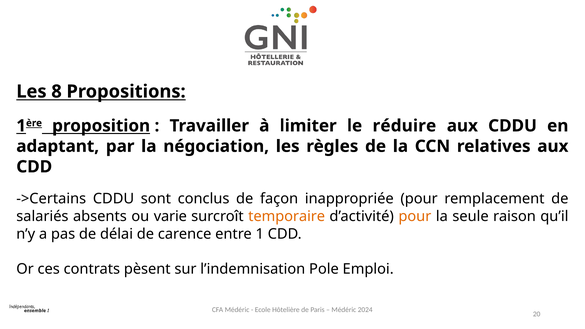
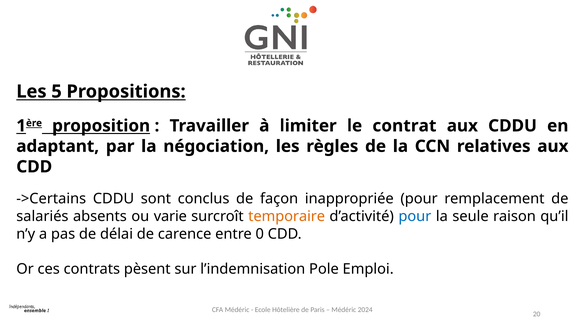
8: 8 -> 5 (57, 92)
réduire: réduire -> contrat (404, 126)
pour colour: orange -> blue (415, 216)
entre 1: 1 -> 0 (260, 234)
